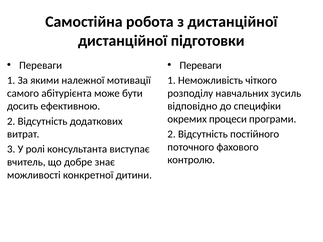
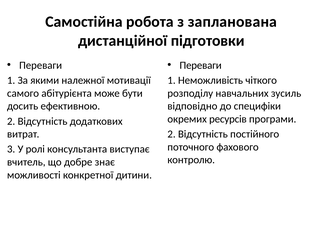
з дистанційної: дистанційної -> запланована (232, 22)
процеси: процеси -> ресурсів (228, 119)
